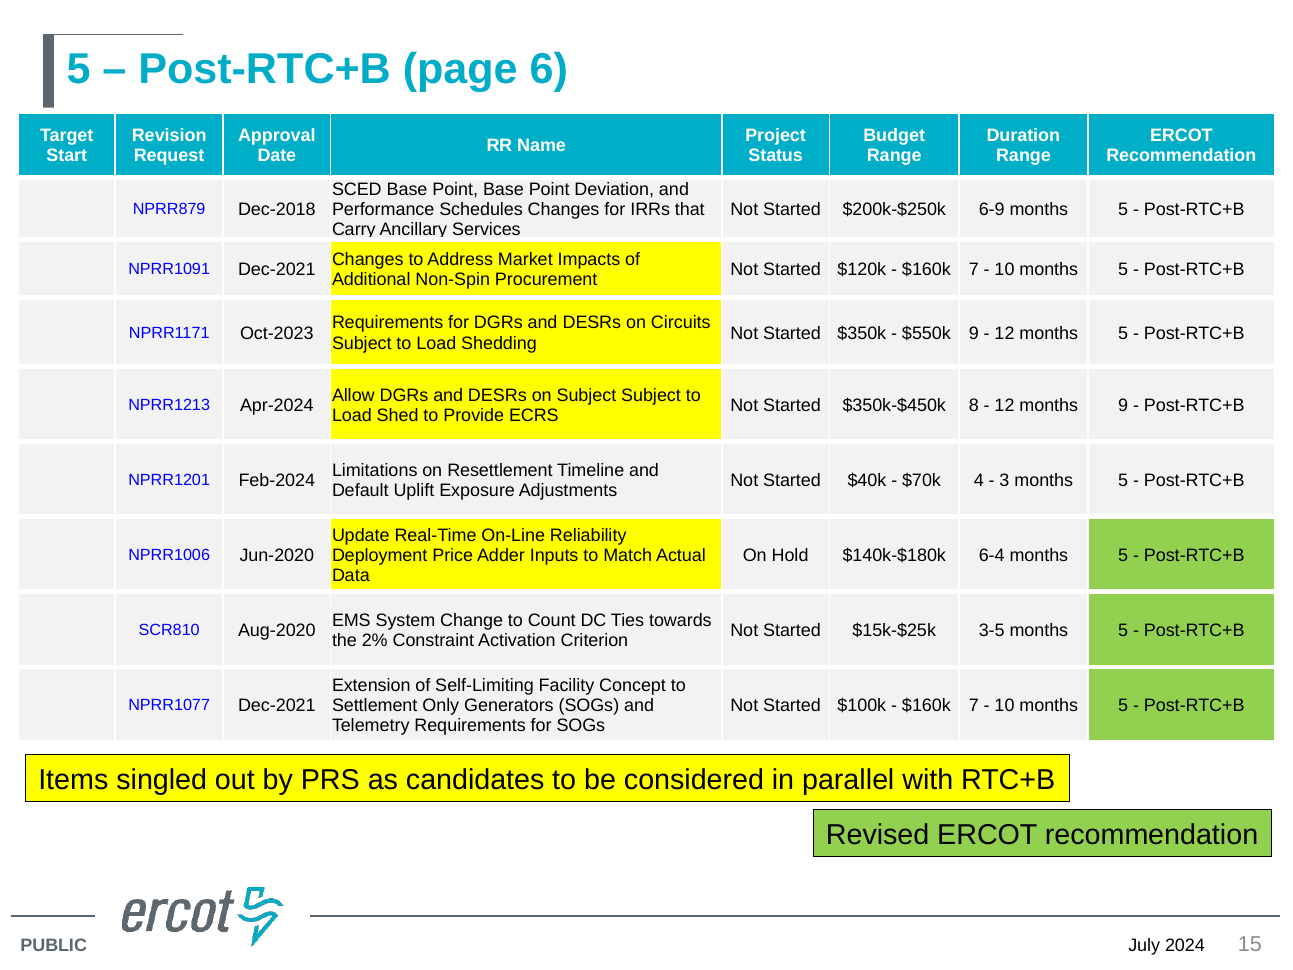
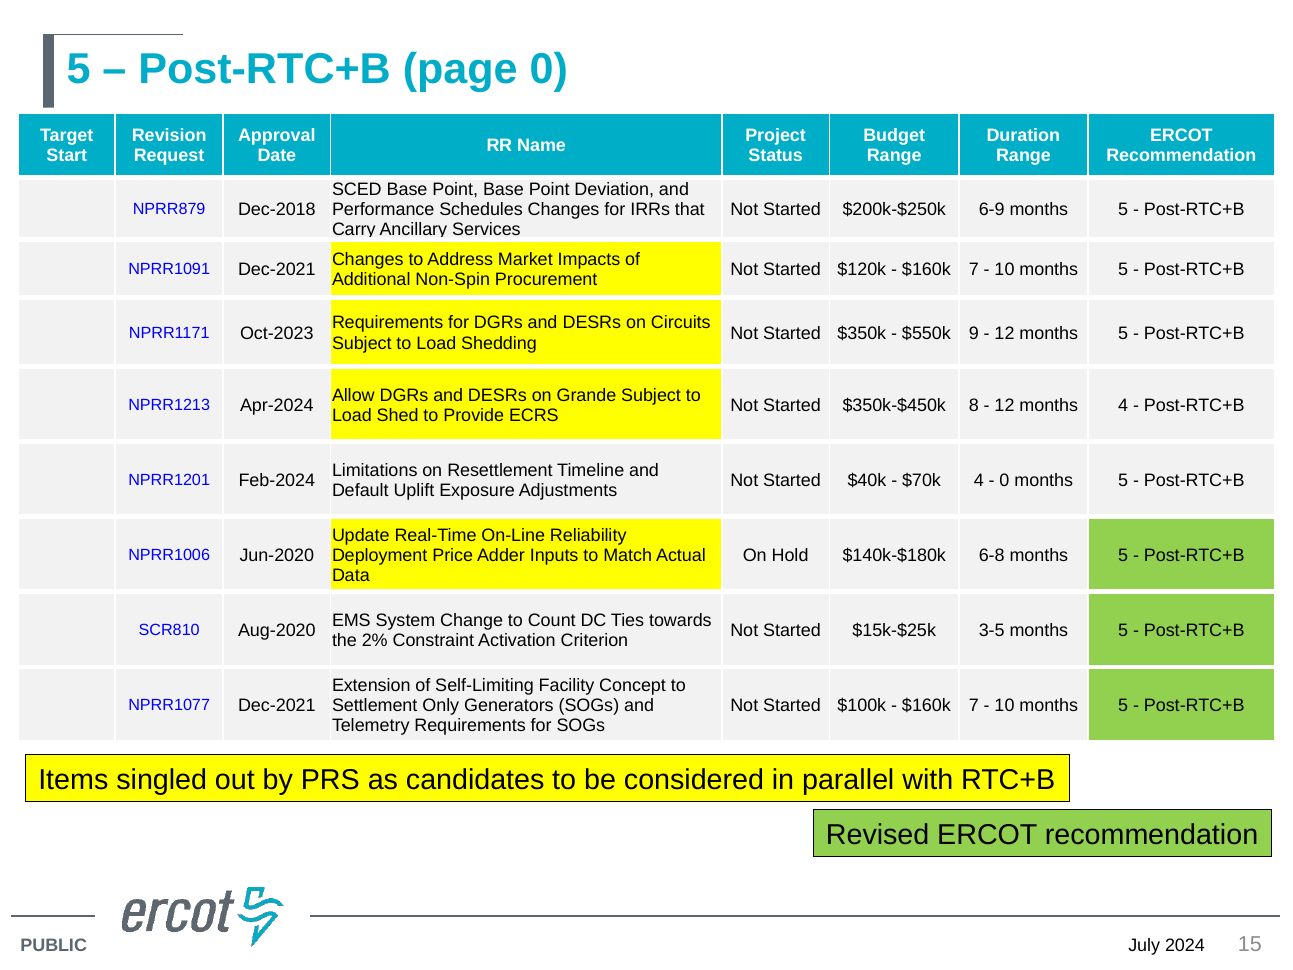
page 6: 6 -> 0 (549, 70)
on Subject: Subject -> Grande (586, 395)
months 9: 9 -> 4 (1123, 405)
3: 3 -> 0 (1004, 480)
6-4: 6-4 -> 6-8 (992, 555)
